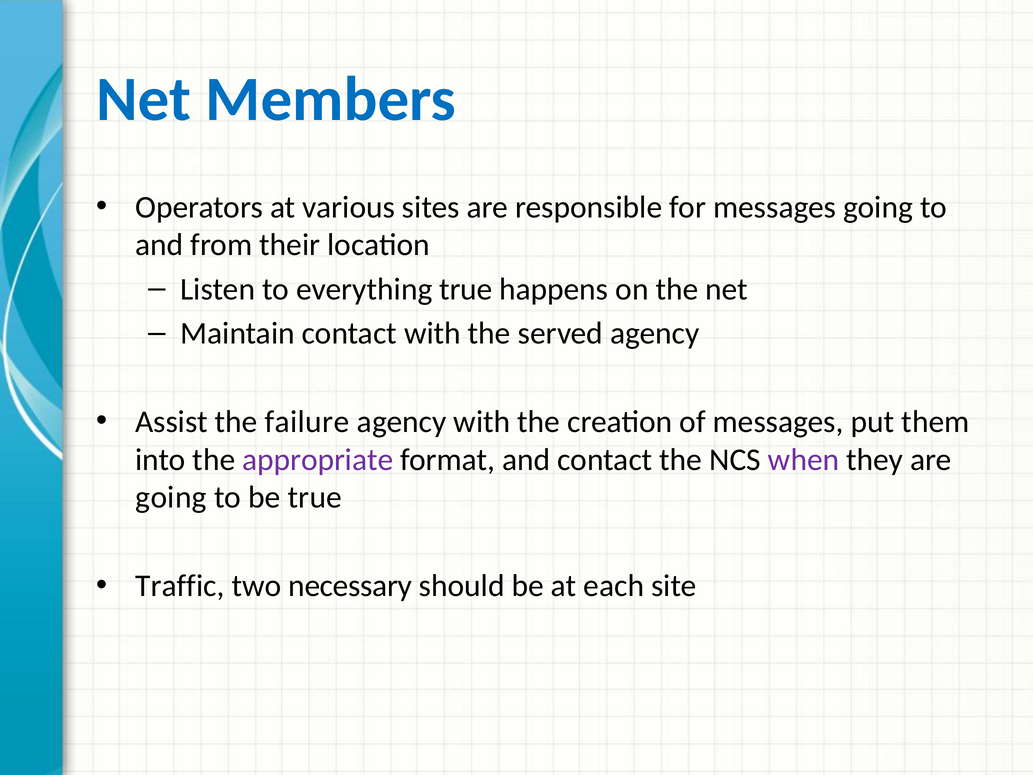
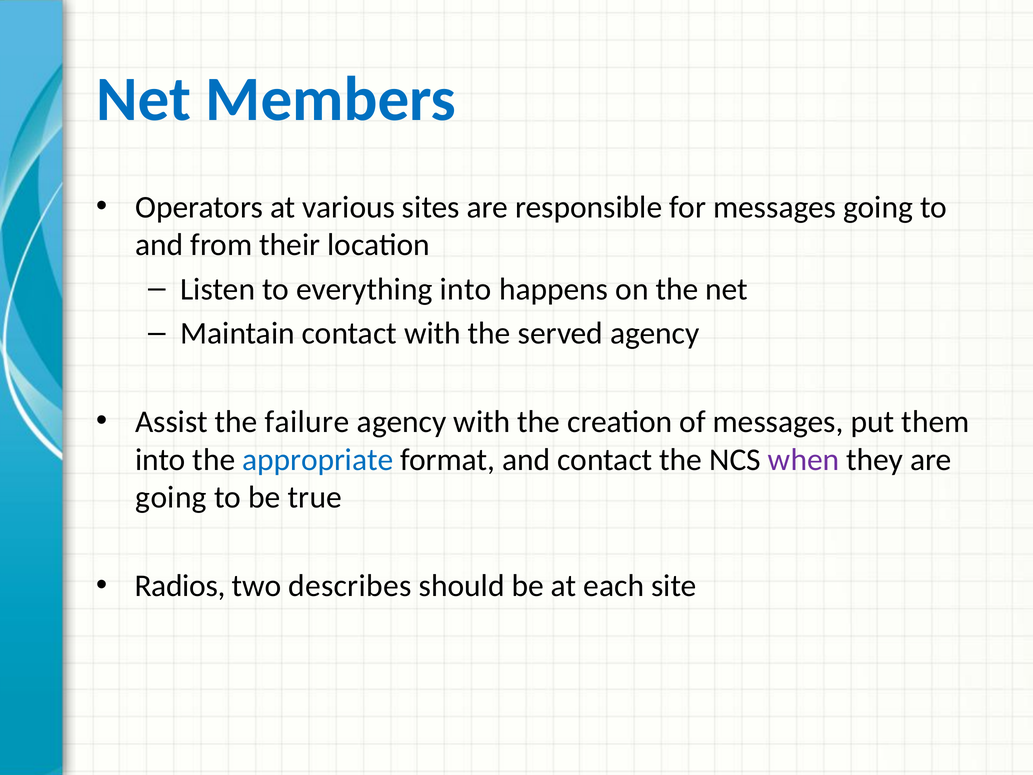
everything true: true -> into (466, 289)
appropriate colour: purple -> blue (318, 459)
Traffic: Traffic -> Radios (180, 586)
necessary: necessary -> describes (350, 586)
